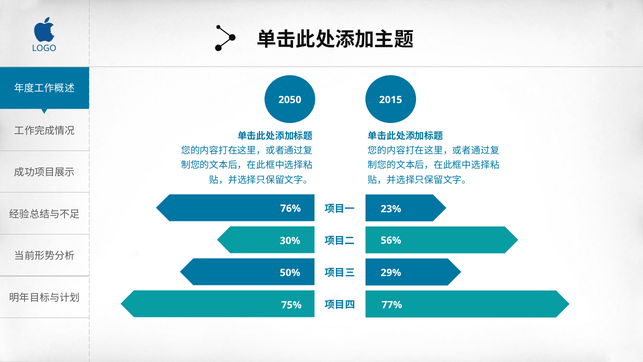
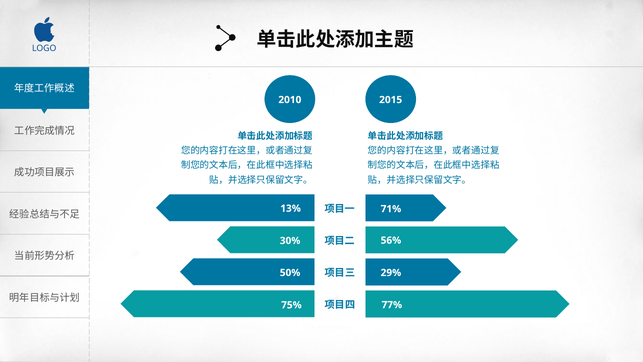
2050: 2050 -> 2010 (290, 100)
76%: 76% -> 13% (291, 208)
23%: 23% -> 71% (391, 209)
